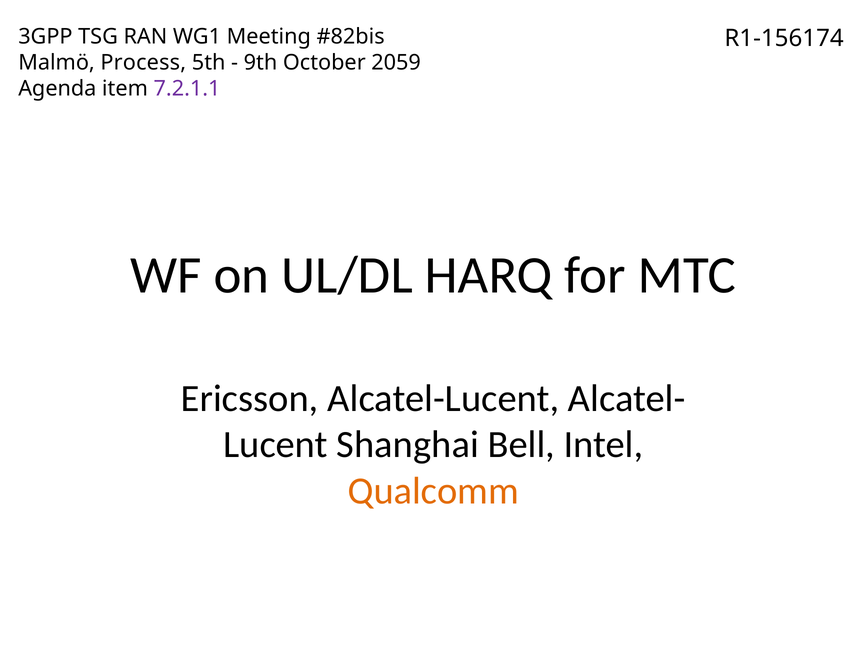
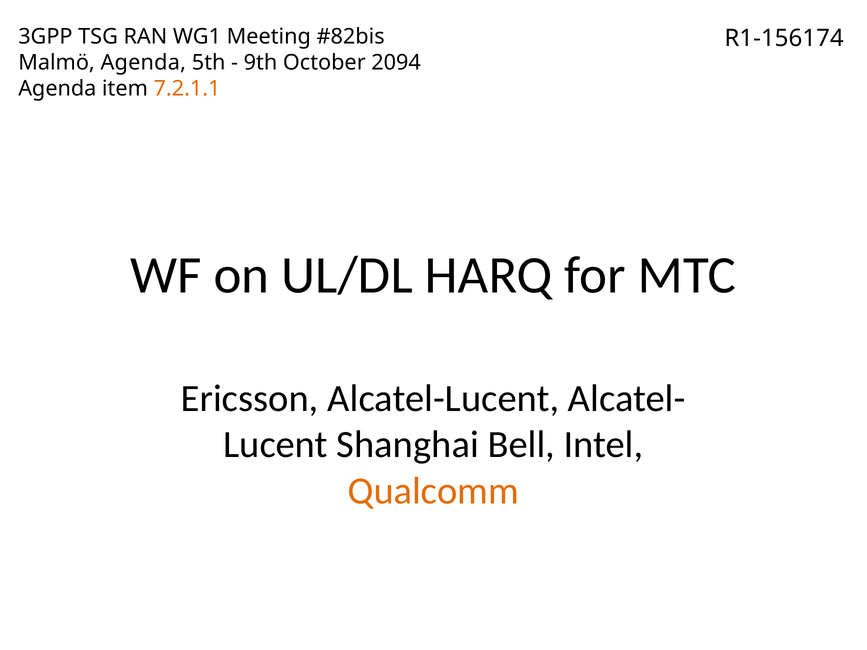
Malmö Process: Process -> Agenda (143, 63)
2059: 2059 -> 2094 (396, 63)
7.2.1.1 colour: purple -> orange (187, 89)
